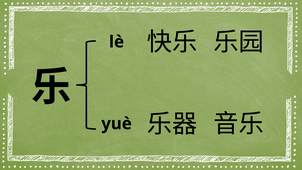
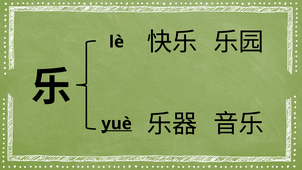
yuè underline: none -> present (117, 124)
